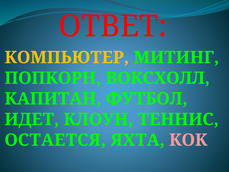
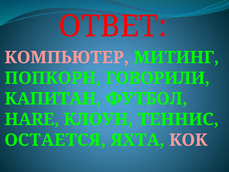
КОМПЬЮТЕР colour: yellow -> pink (67, 57)
ВОКСХОЛЛ: ВОКСХОЛЛ -> ГОВОРИЛИ (158, 78)
ИДЕТ: ИДЕТ -> HARE (32, 119)
